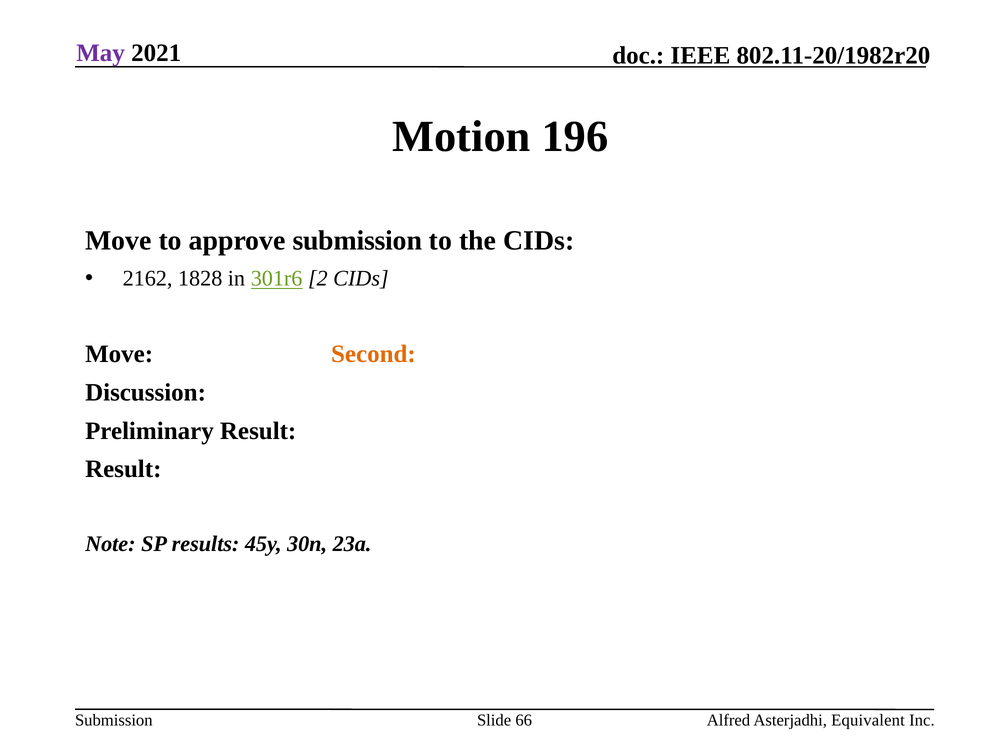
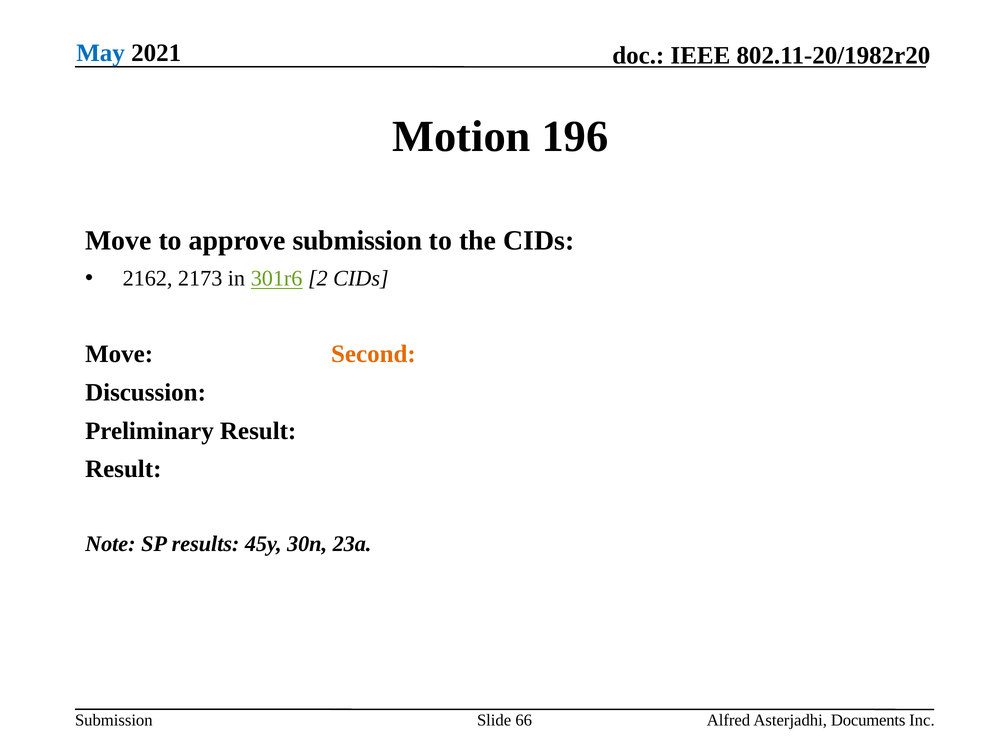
May colour: purple -> blue (101, 53)
1828: 1828 -> 2173 (200, 279)
Equivalent: Equivalent -> Documents (868, 720)
